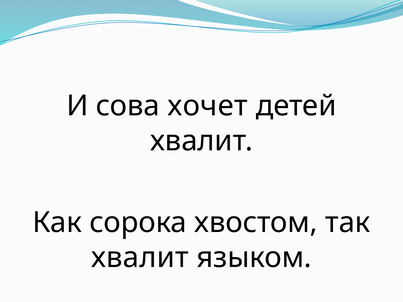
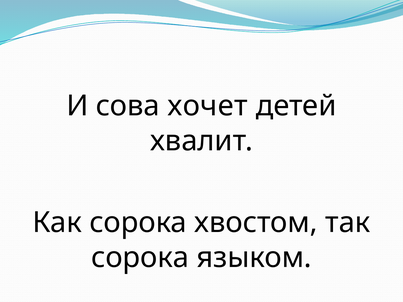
хвалит: хвалит -> сорока (140, 258)
